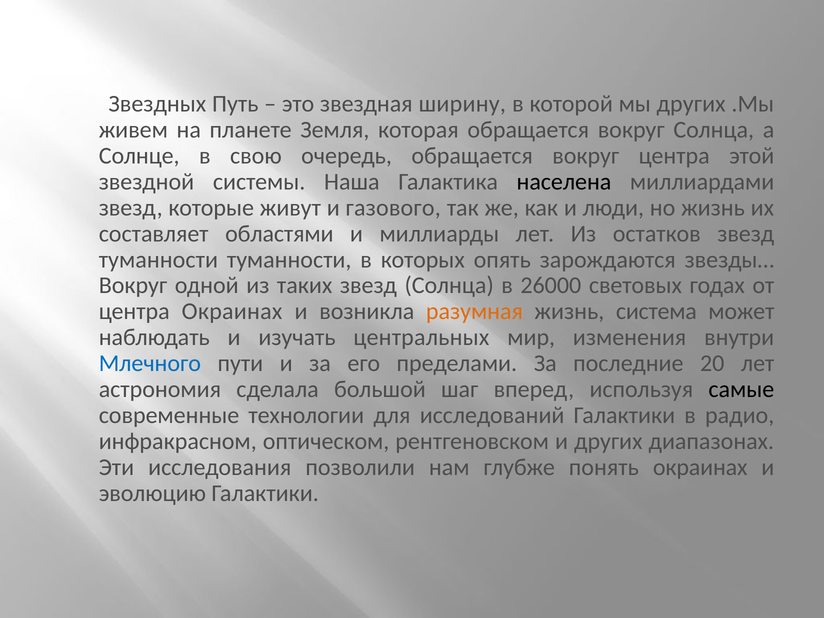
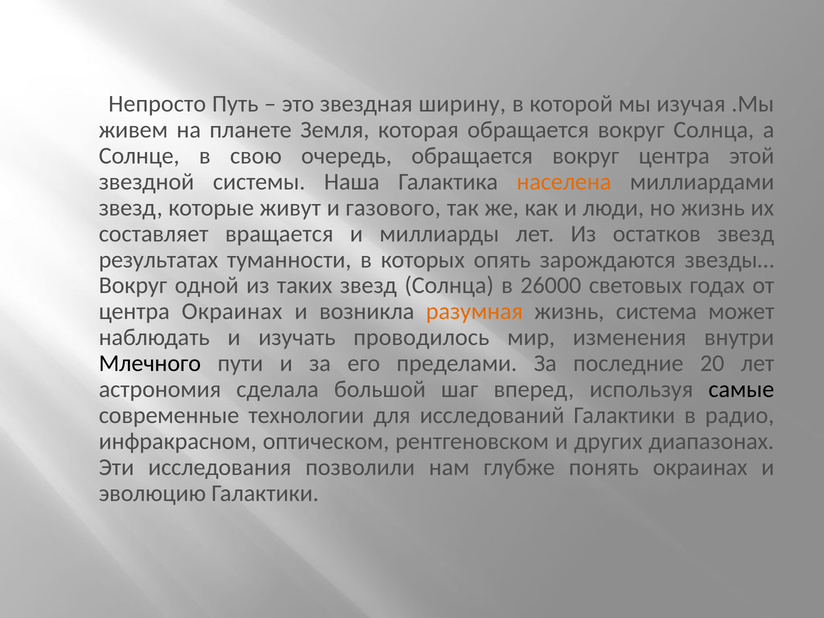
Звездных: Звездных -> Непросто (157, 104)
мы других: других -> изучая (691, 104)
населена colour: black -> orange (564, 182)
областями: областями -> вращается (279, 234)
туманности: туманности -> результатах (158, 260)
центральных: центральных -> проводилось (421, 337)
Млечного colour: blue -> black (150, 363)
